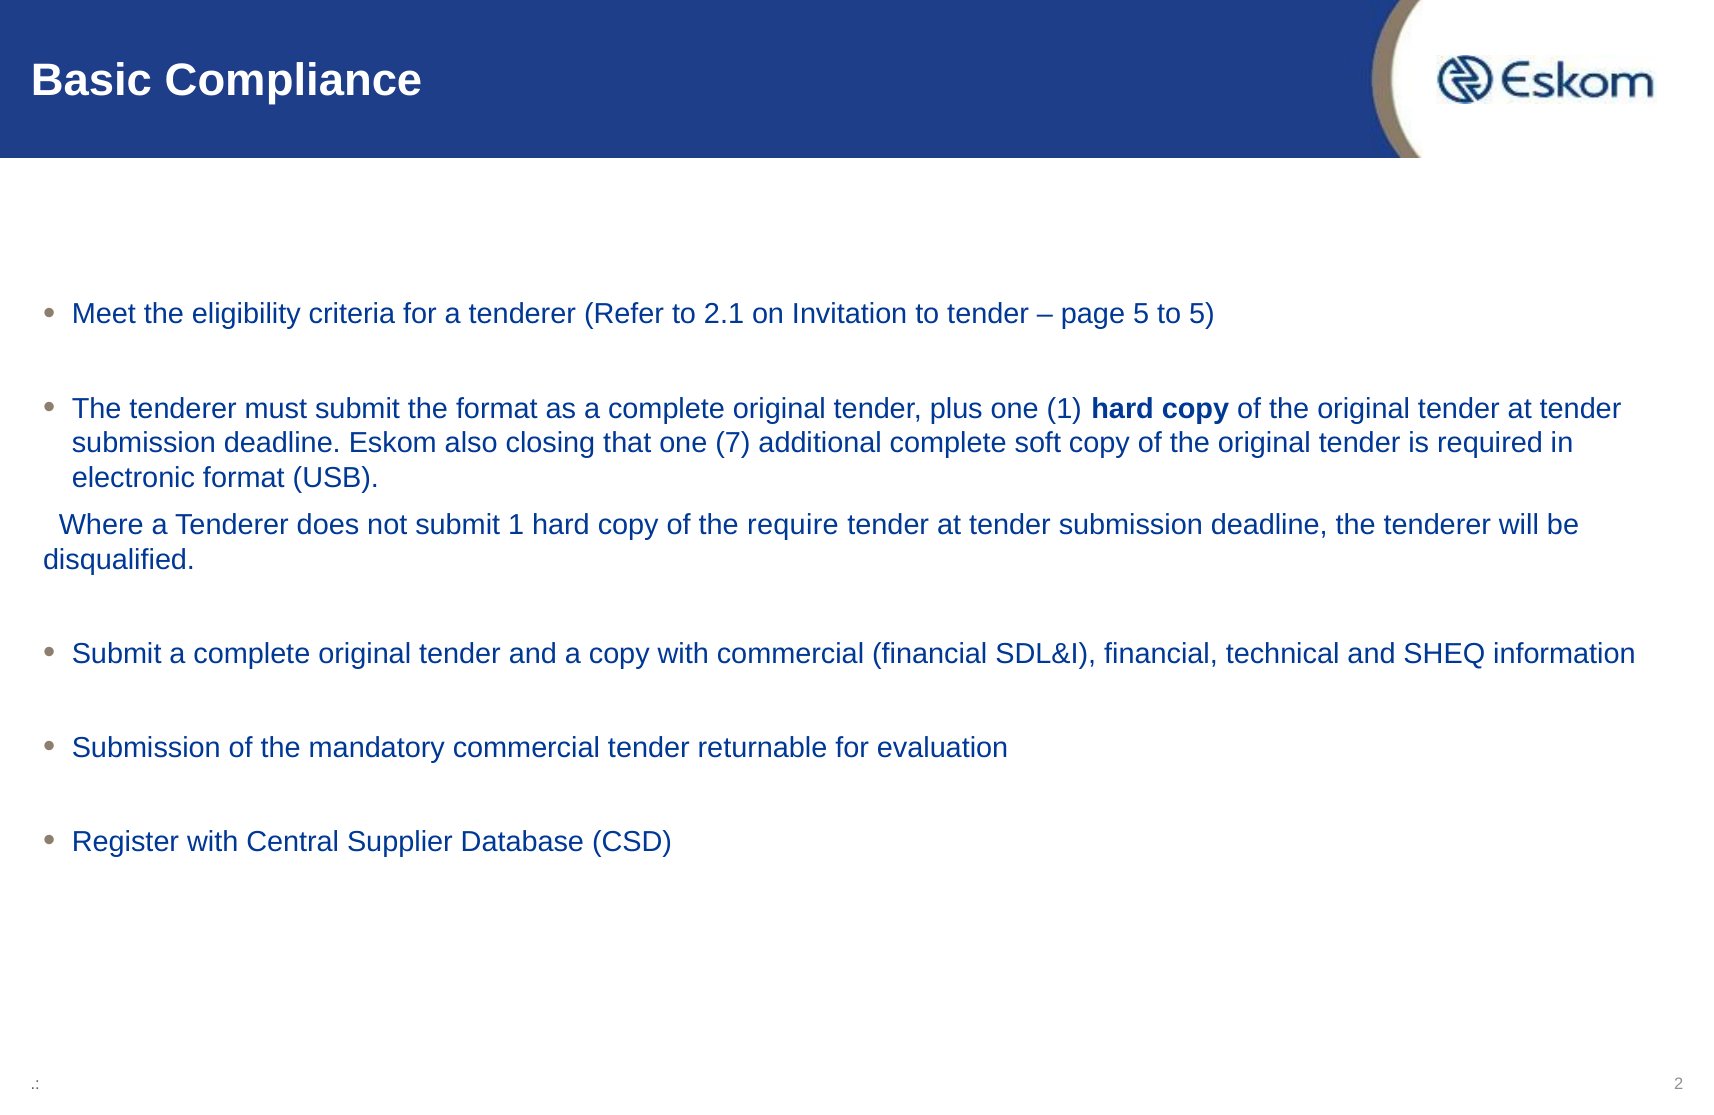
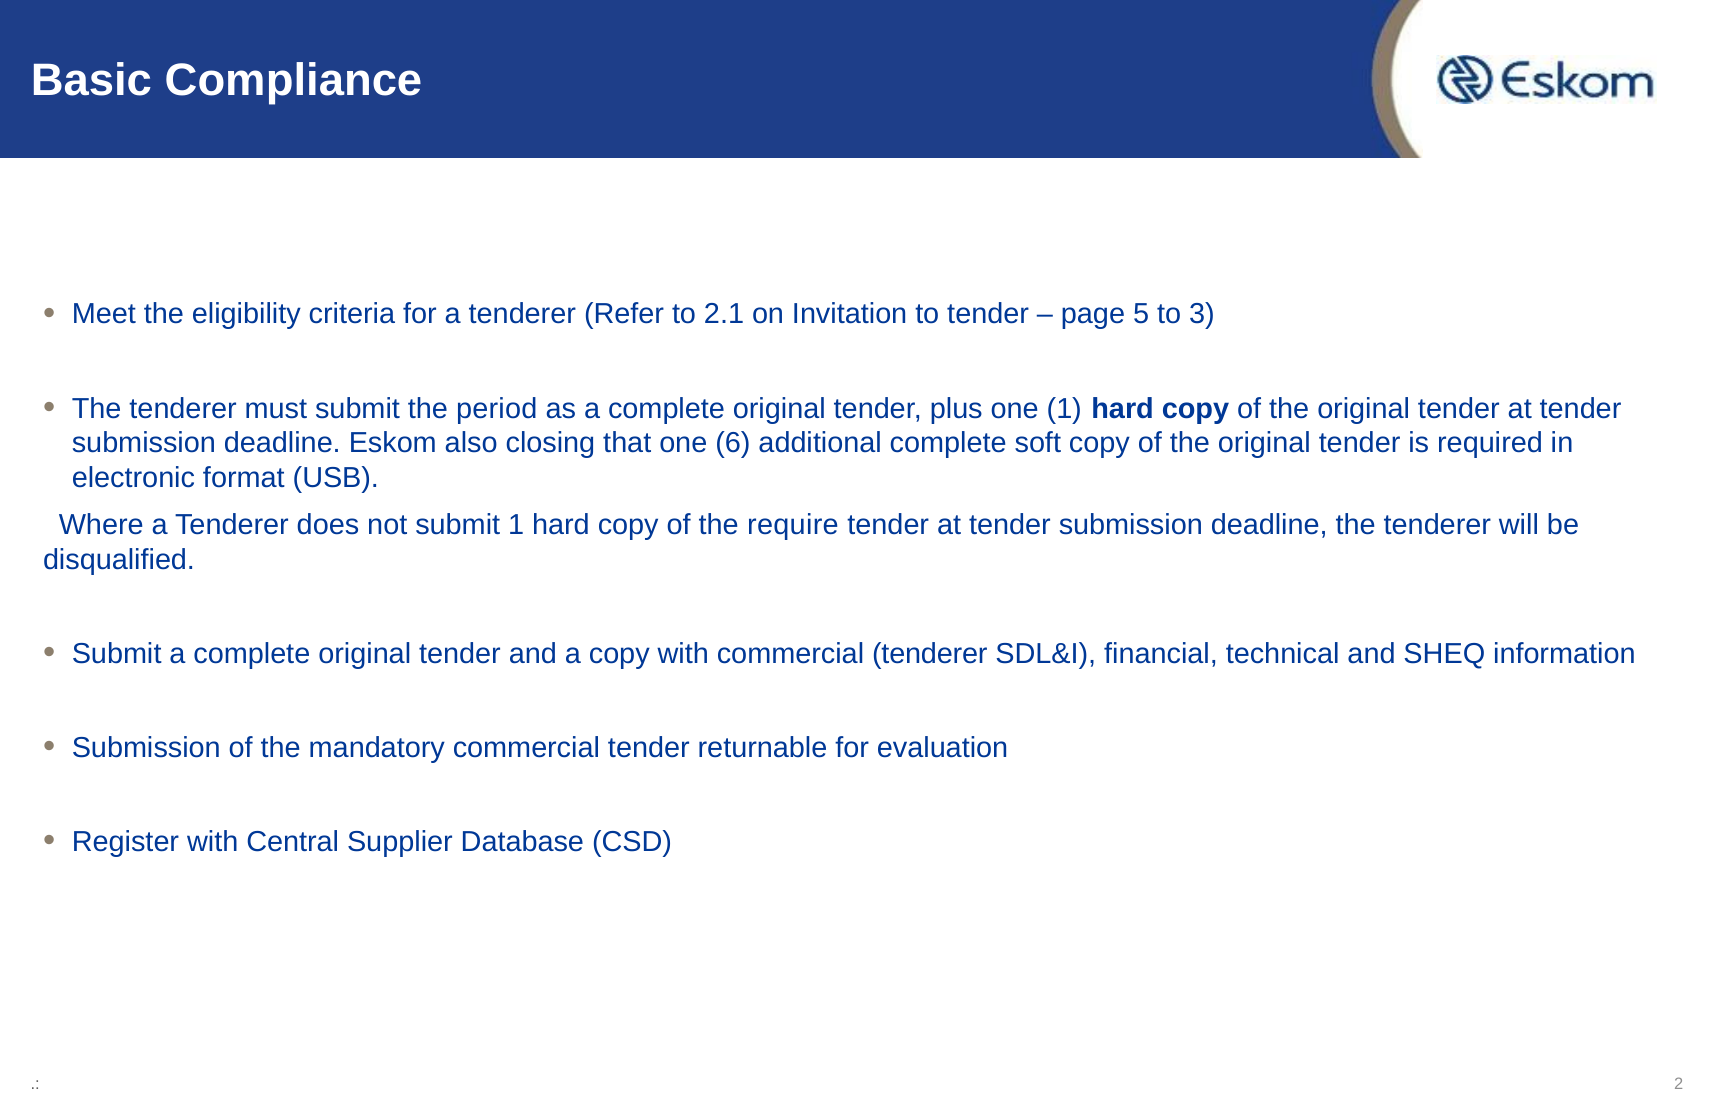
to 5: 5 -> 3 (1202, 314)
the format: format -> period (497, 408)
7: 7 -> 6 (733, 443)
commercial financial: financial -> tenderer (930, 653)
